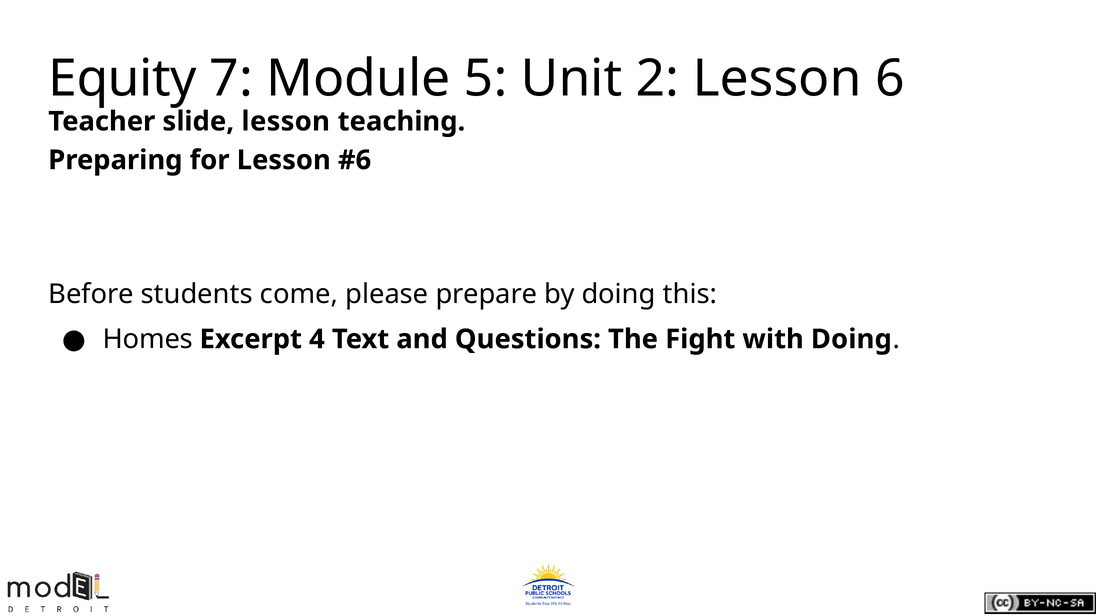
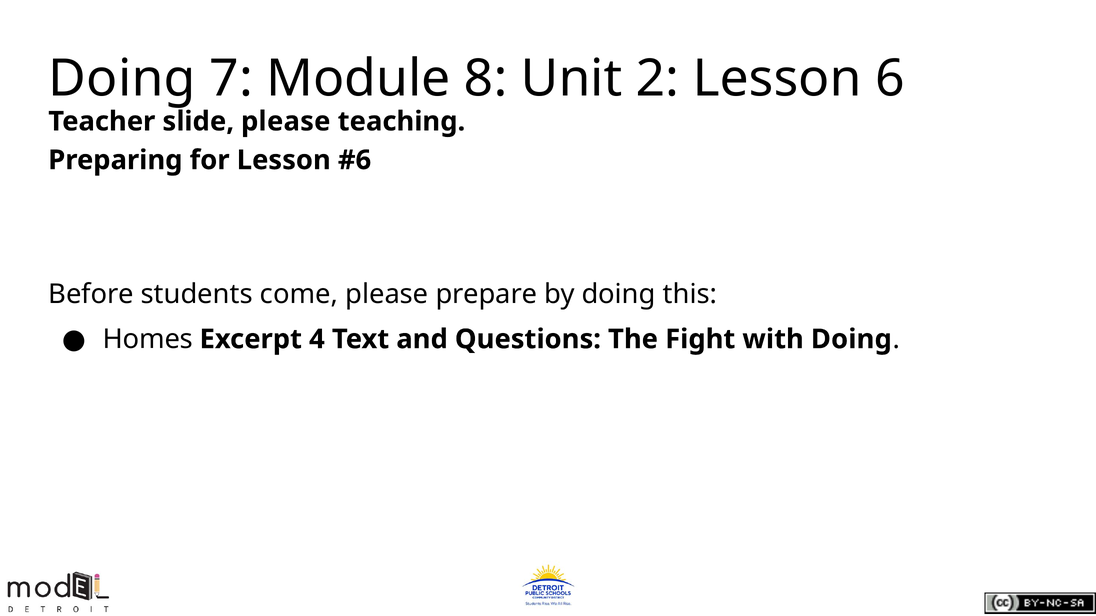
Equity: Equity -> Doing (122, 79)
5: 5 -> 8 (486, 79)
slide lesson: lesson -> please (286, 122)
